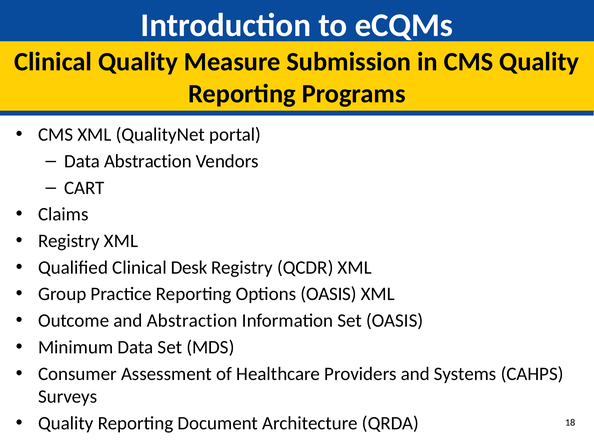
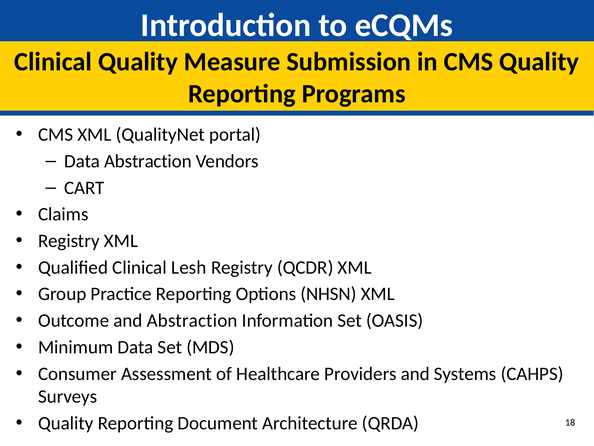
Desk: Desk -> Lesh (189, 267)
Options OASIS: OASIS -> NHSN (328, 294)
